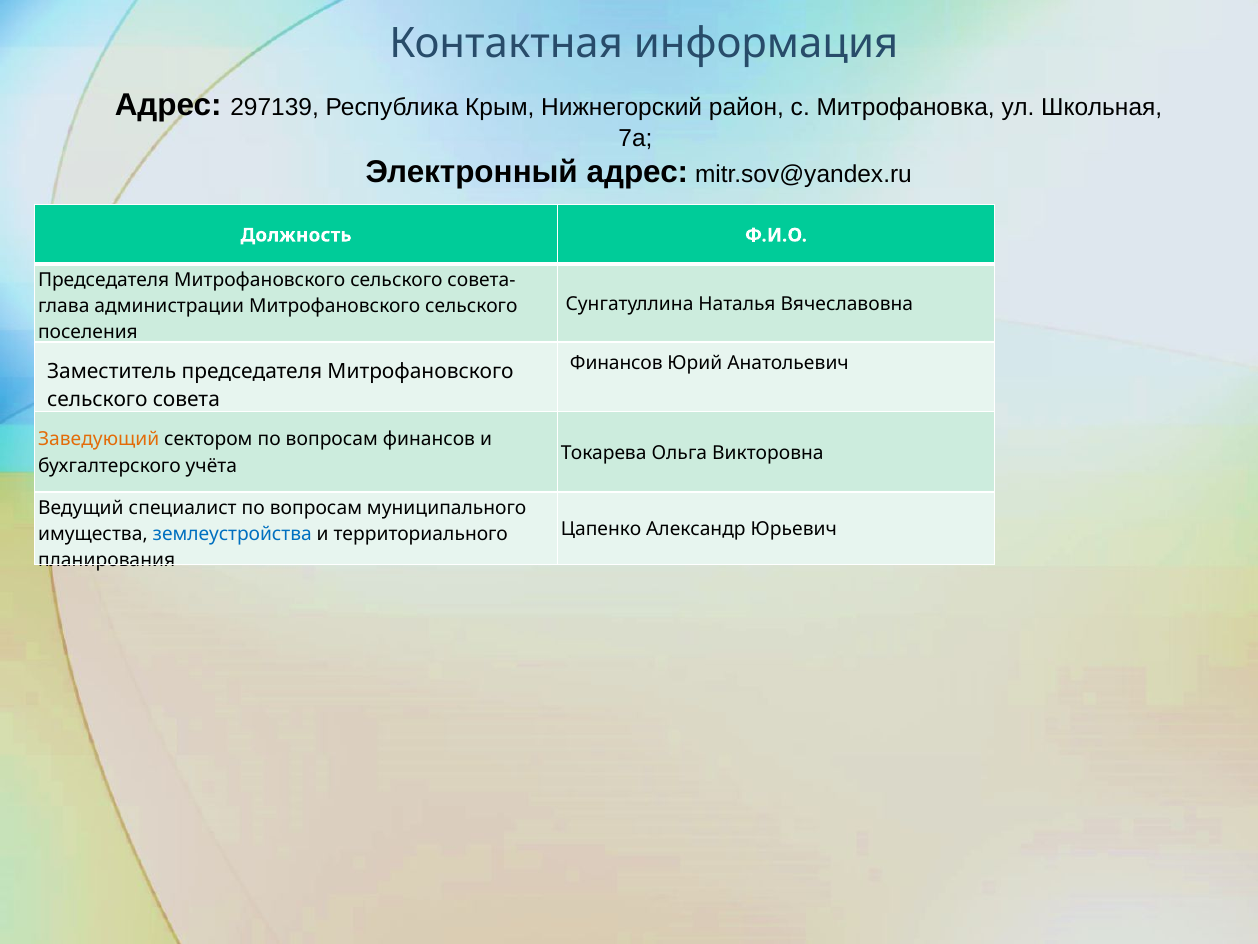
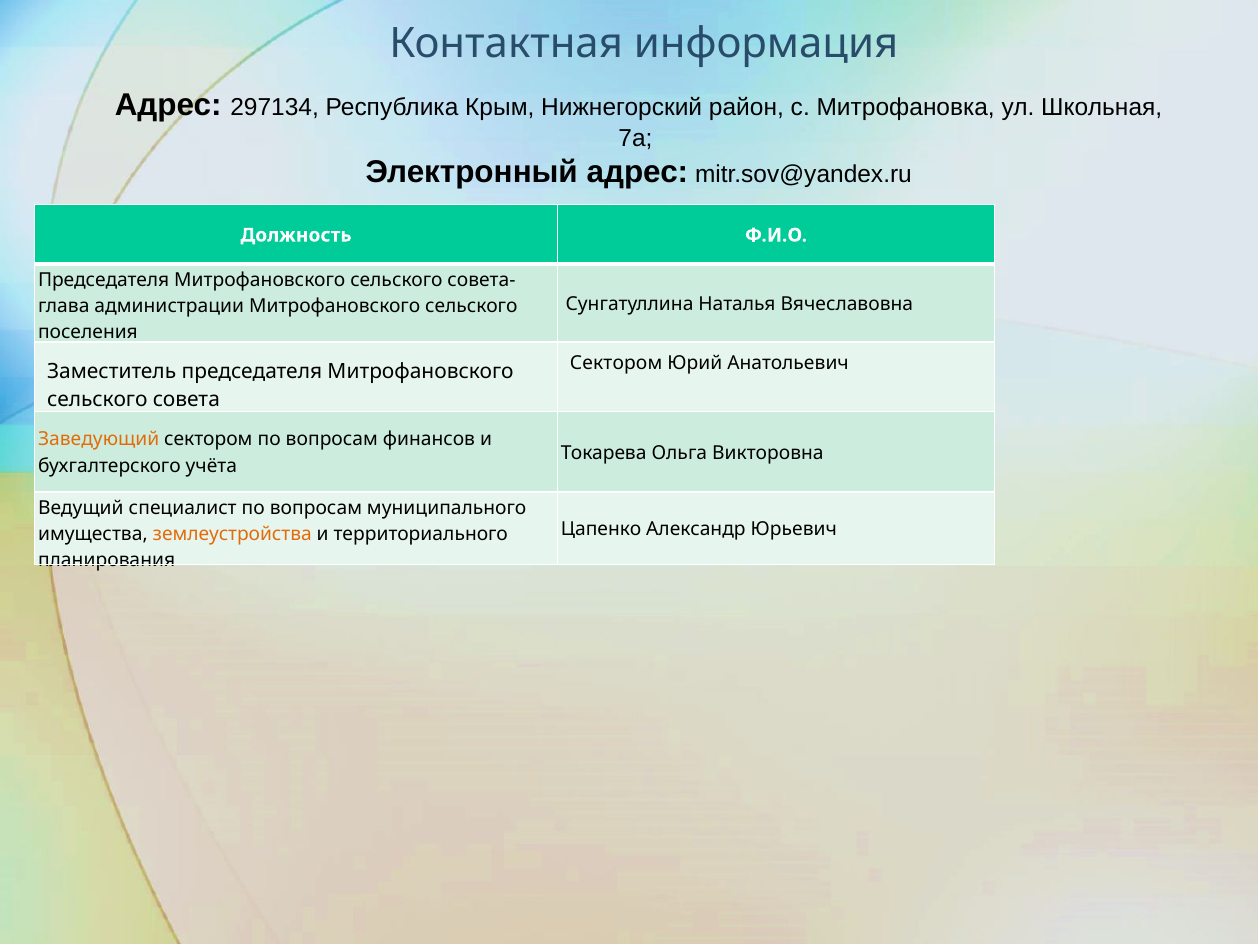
297139: 297139 -> 297134 (275, 108)
Финансов: Финансов -> Сектором (616, 362)
землеустройства colour: blue -> orange (232, 534)
